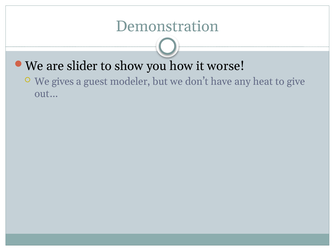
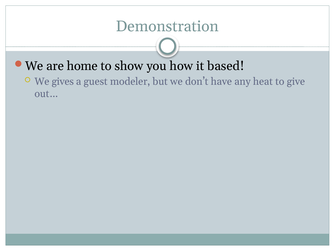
slider: slider -> home (82, 66)
worse: worse -> based (226, 66)
